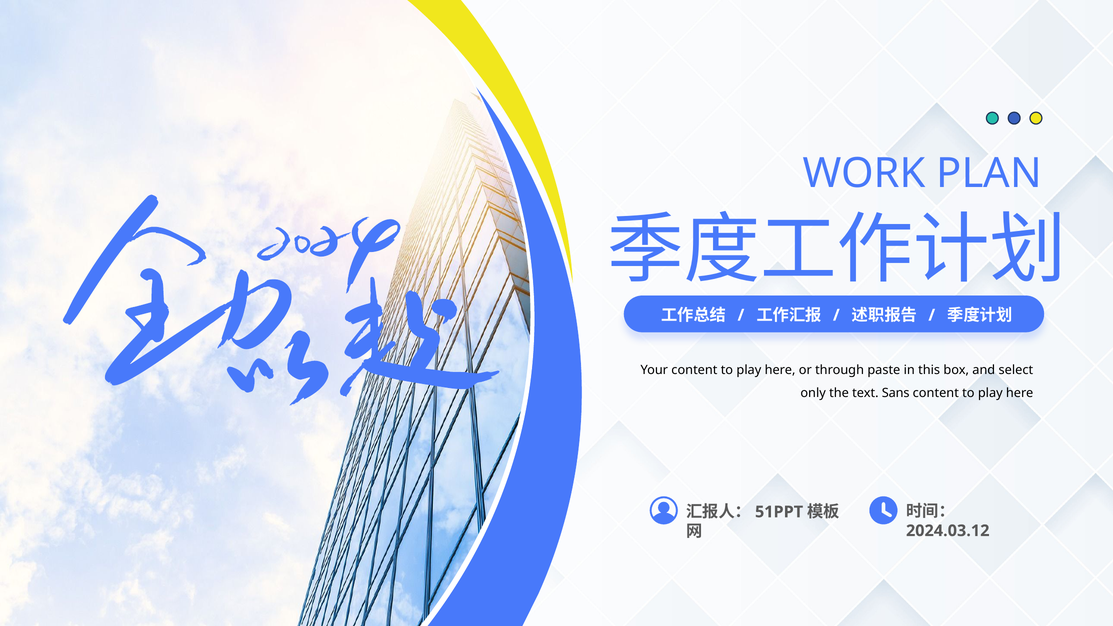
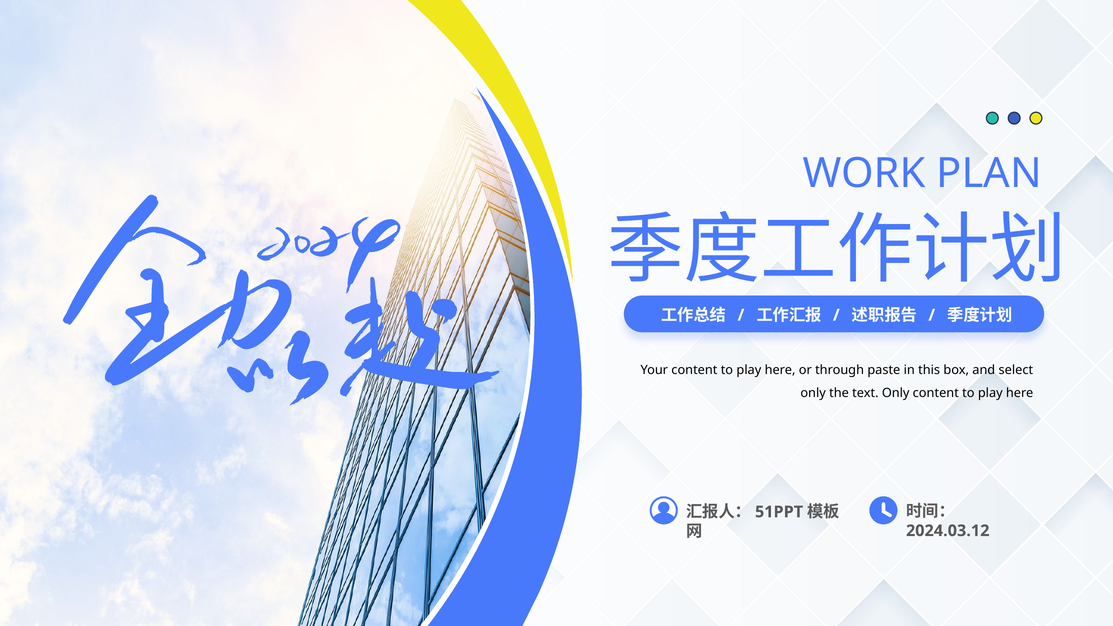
text Sans: Sans -> Only (896, 393)
